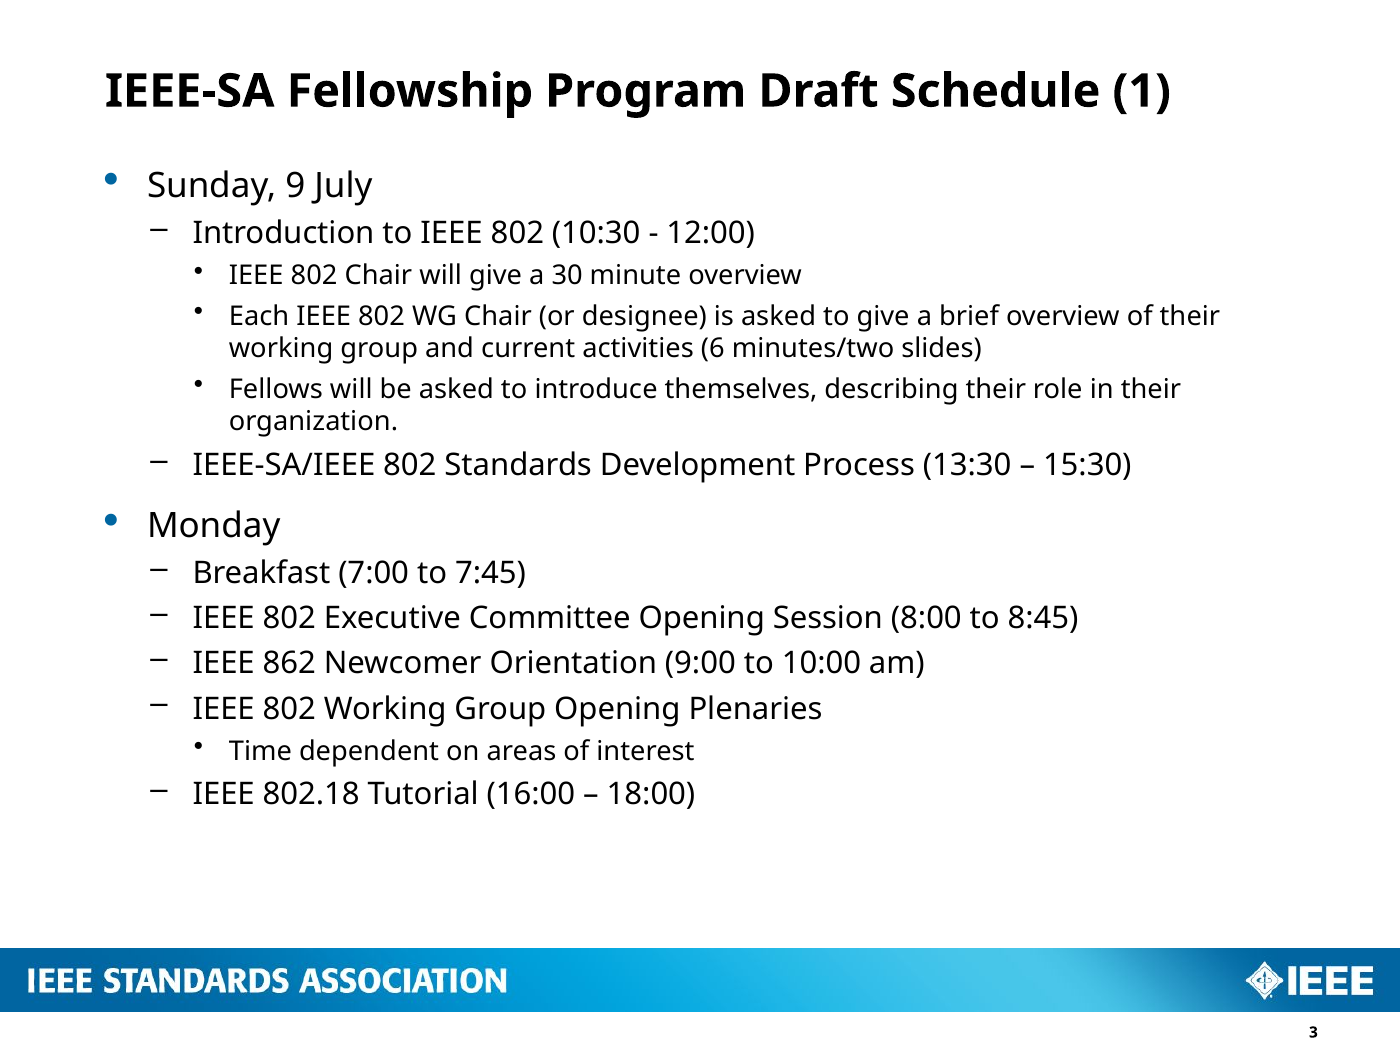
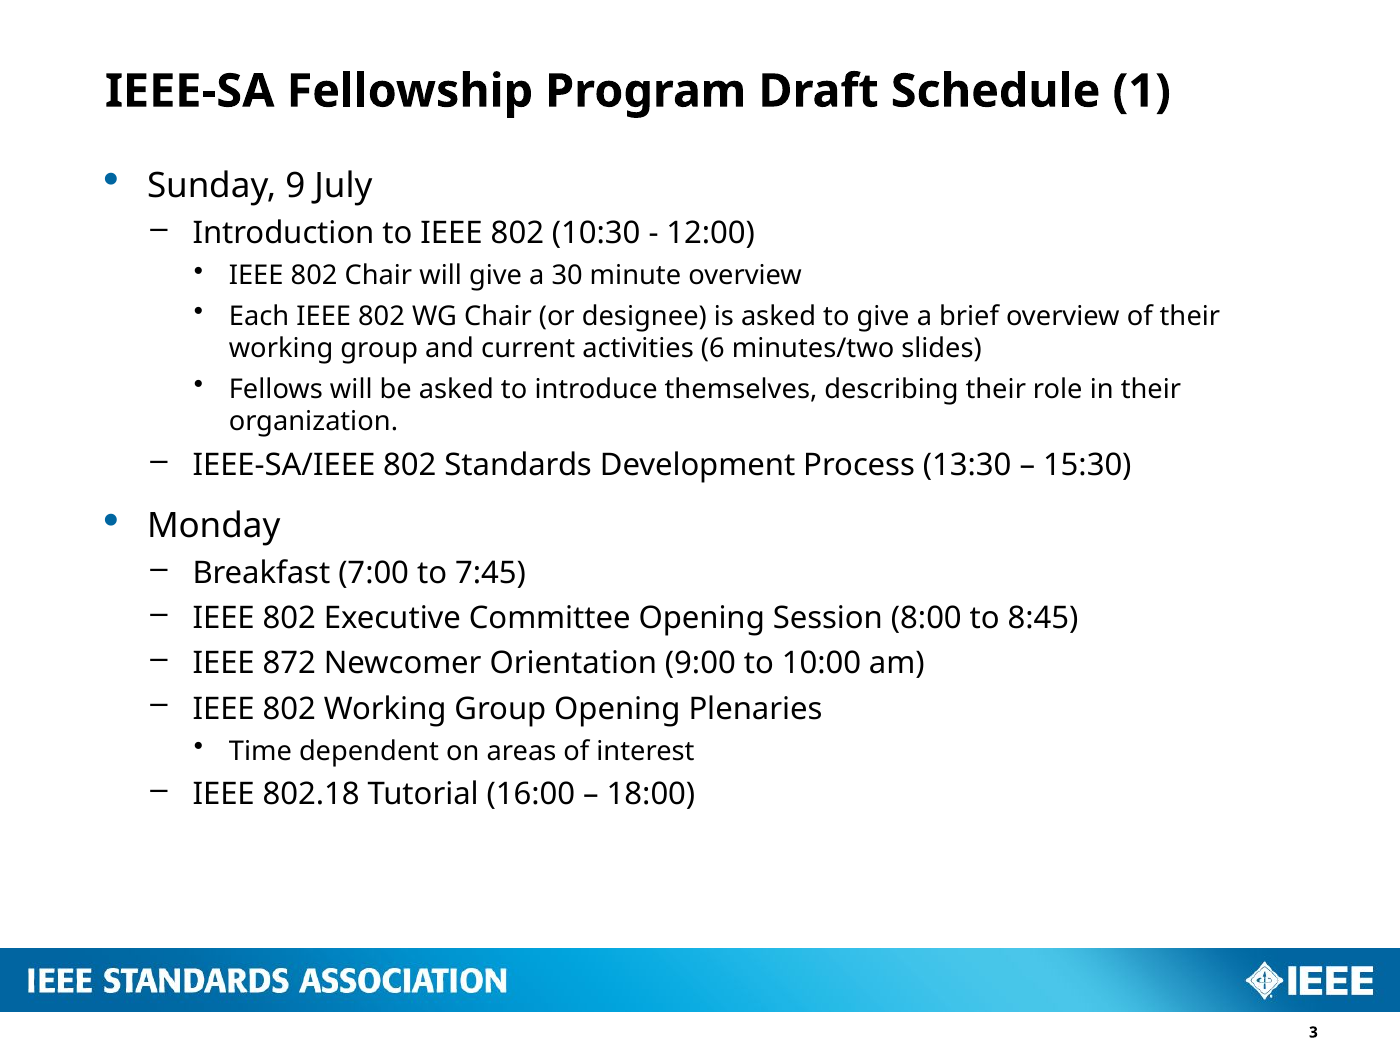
862: 862 -> 872 (289, 664)
